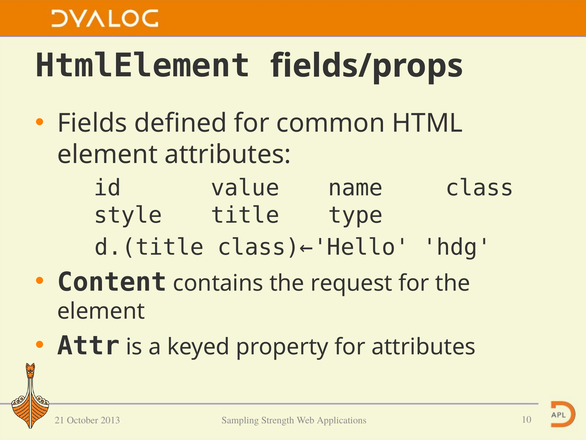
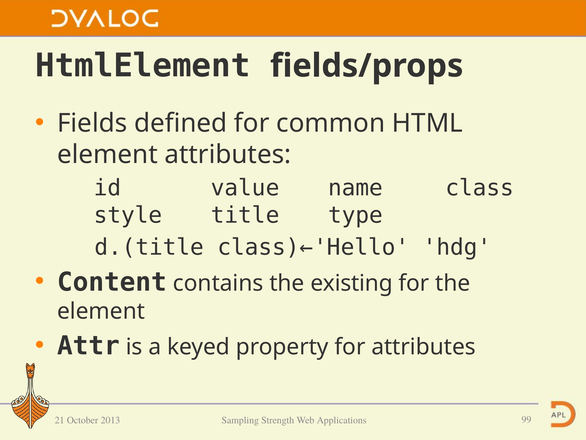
request: request -> existing (352, 283)
10: 10 -> 99 (526, 419)
